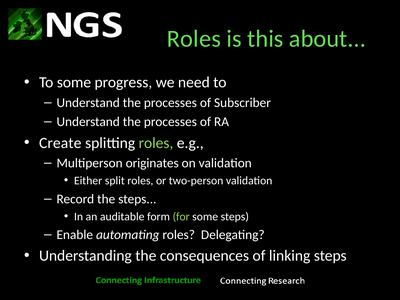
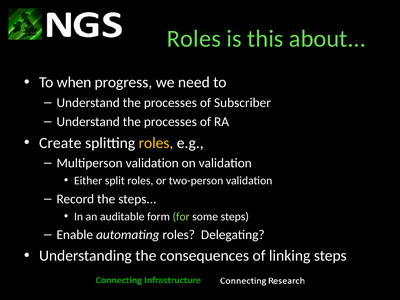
To some: some -> when (74, 82)
roles colour: light green -> yellow (156, 143)
Multiperson originates: originates -> validation (152, 163)
